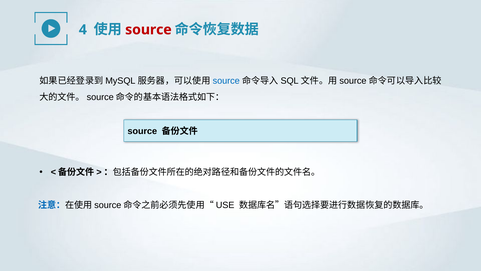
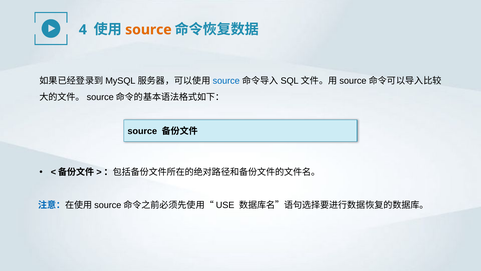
source colour: red -> orange (148, 30)
